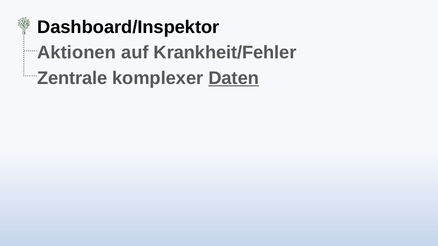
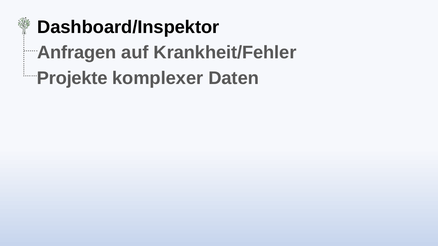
Aktionen: Aktionen -> Anfragen (77, 53)
Zentrale: Zentrale -> Projekte (72, 78)
Daten underline: present -> none (234, 78)
